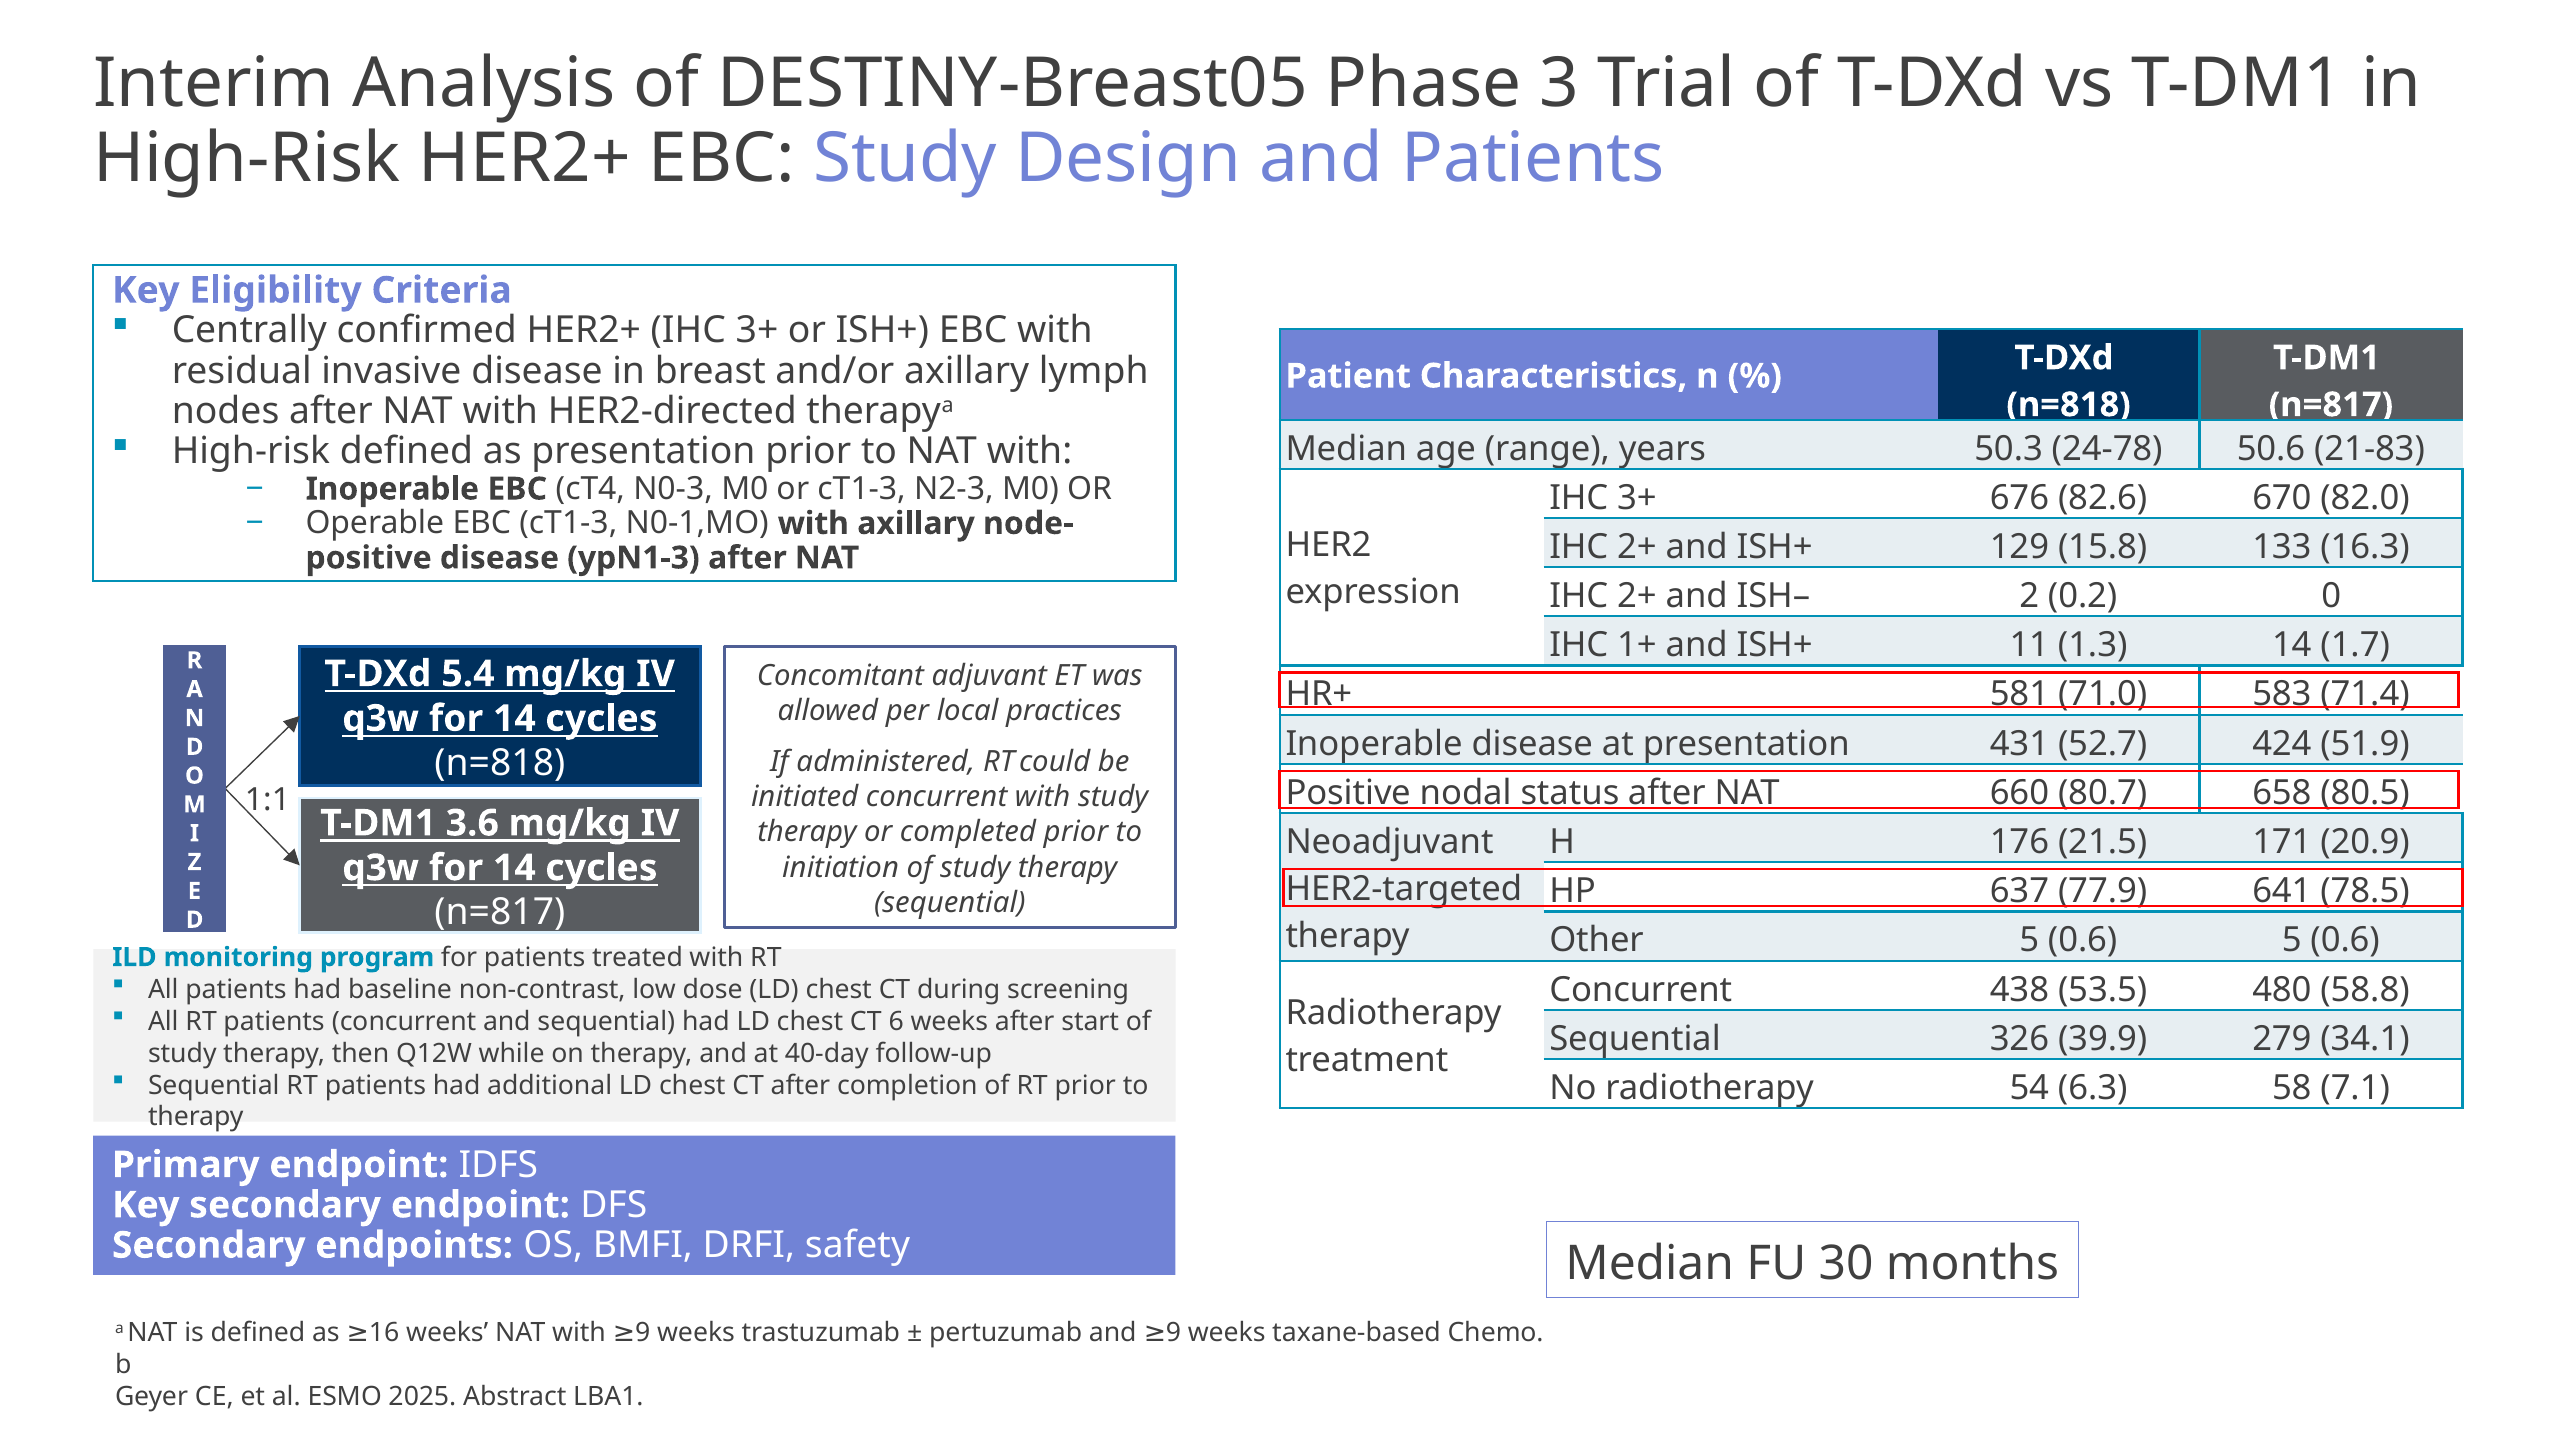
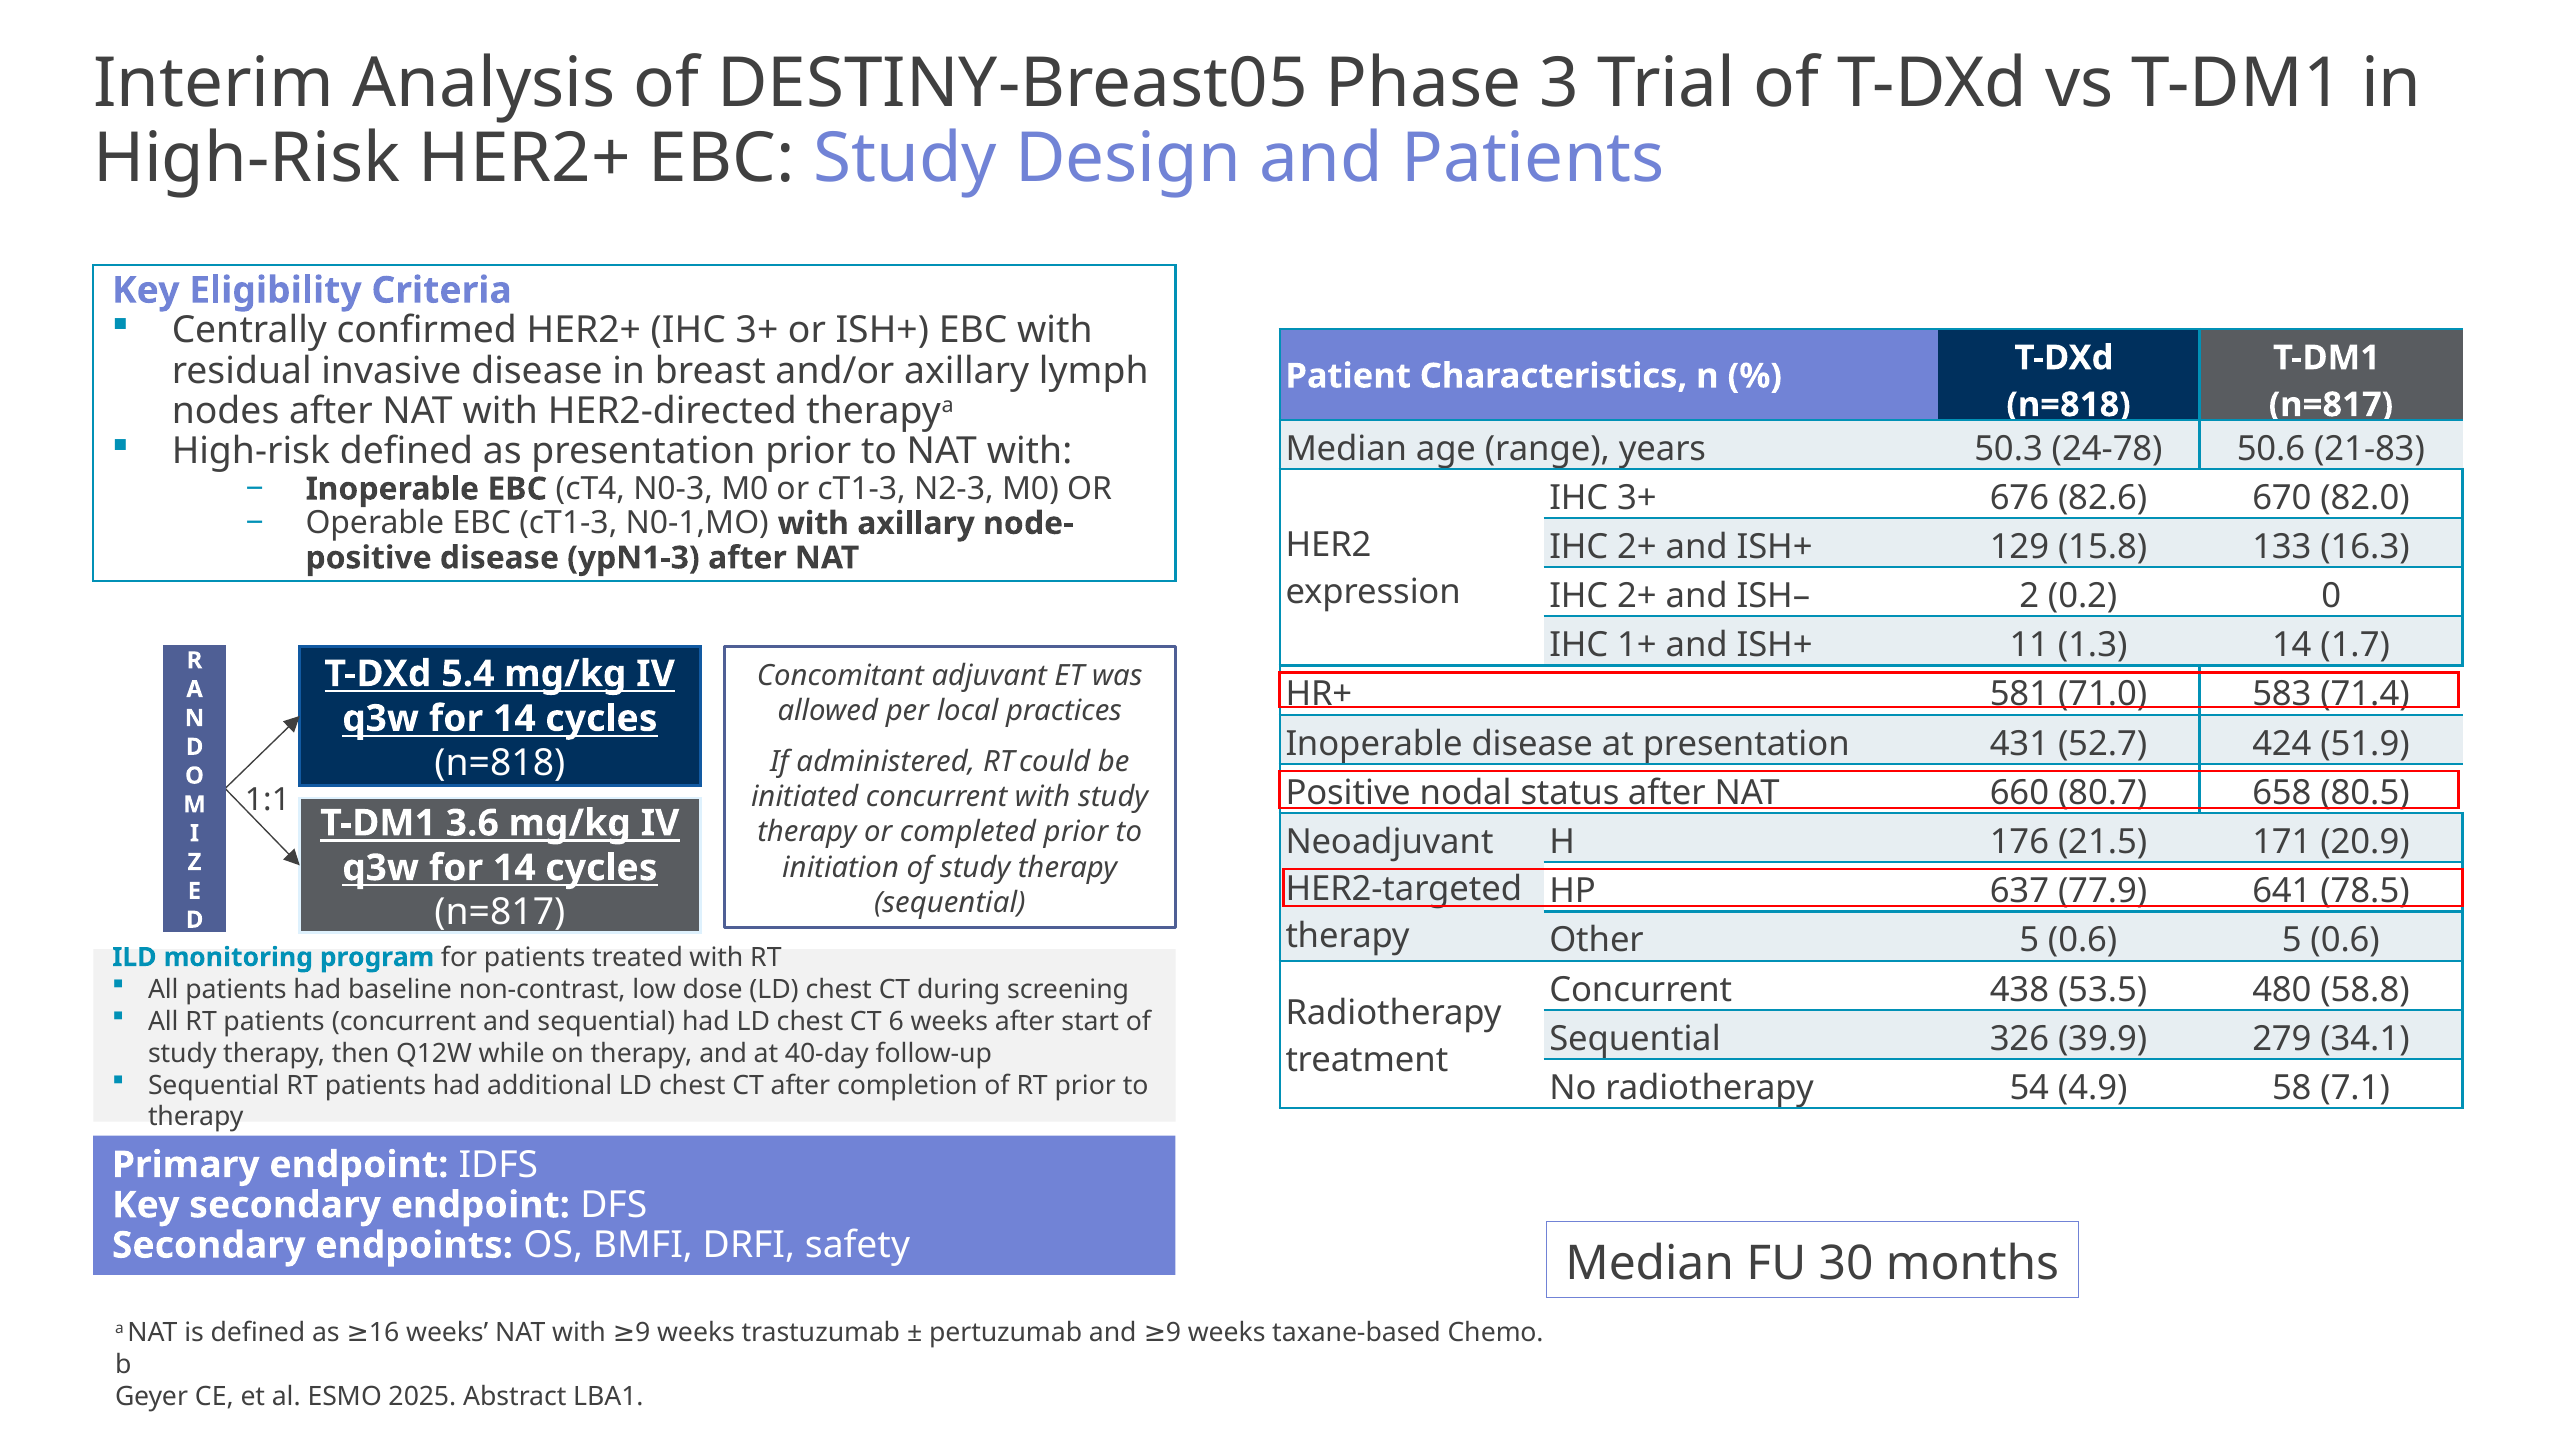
6.3: 6.3 -> 4.9 (2093, 1089)
